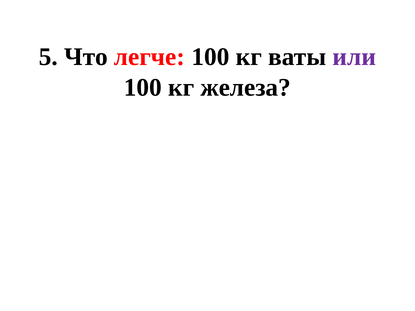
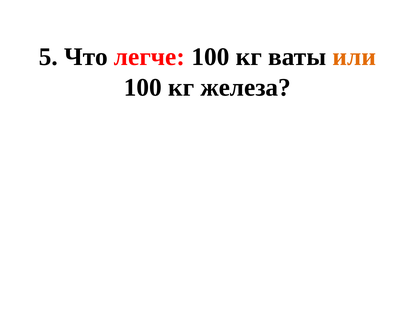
или colour: purple -> orange (354, 57)
